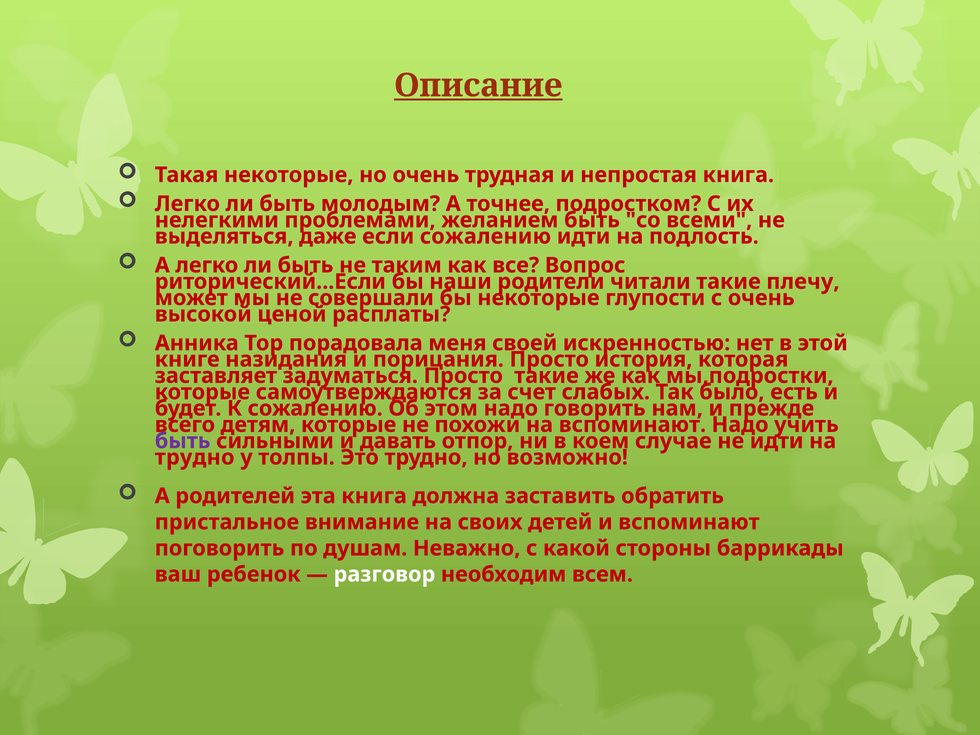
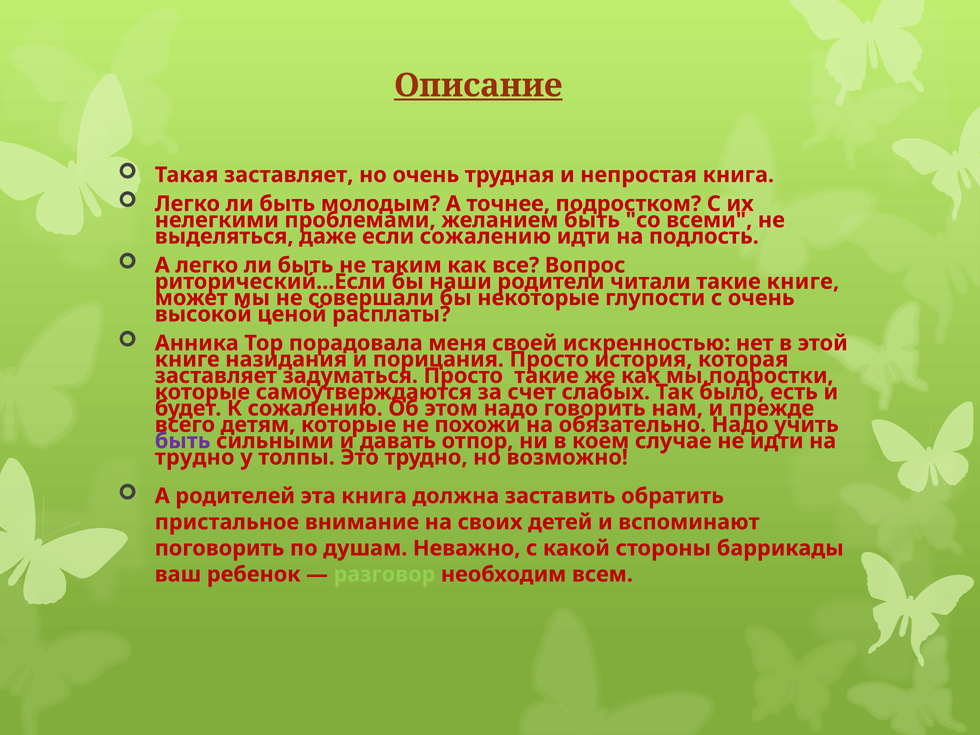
Такая некоторые: некоторые -> заставляет (289, 175)
такие плечу: плечу -> книге (803, 282)
на вспоминают: вспоминают -> обязательно (632, 425)
разговор colour: white -> light green (384, 574)
